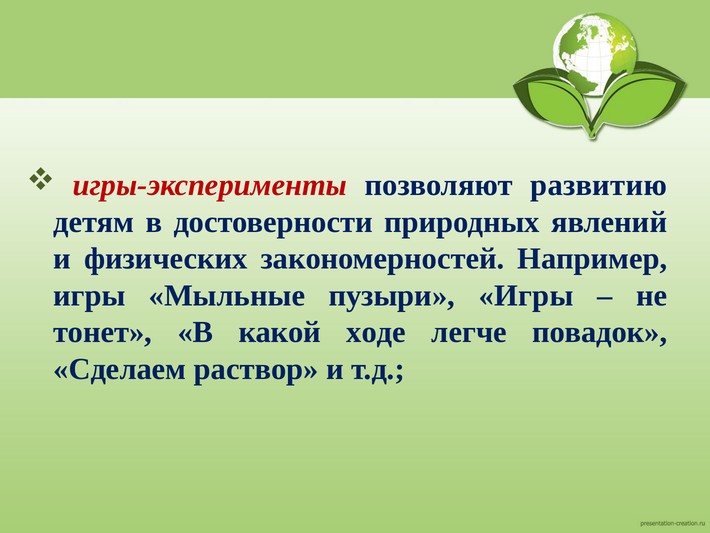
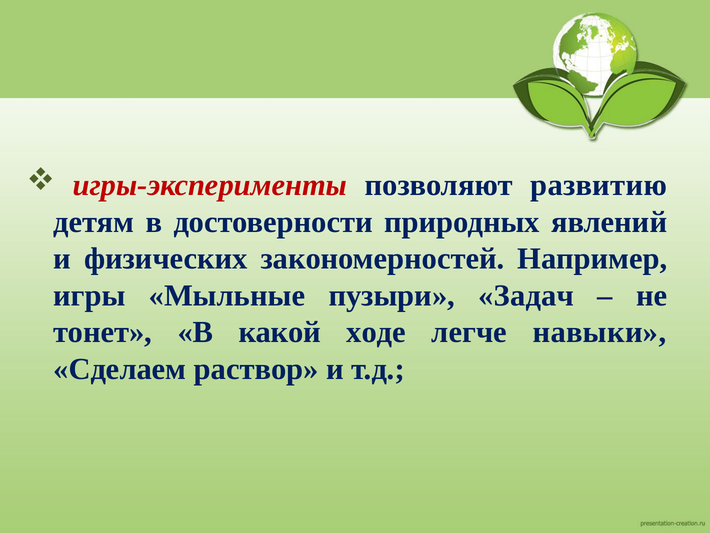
пузыри Игры: Игры -> Задач (526, 295)
повадок: повадок -> навыки (599, 332)
